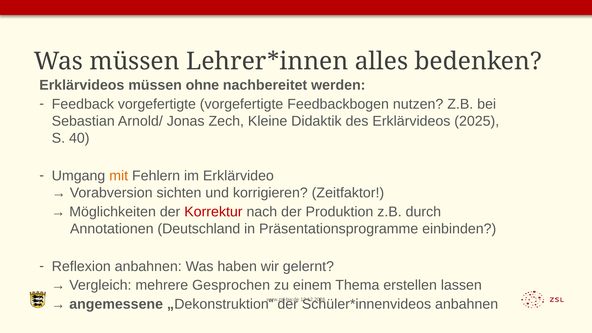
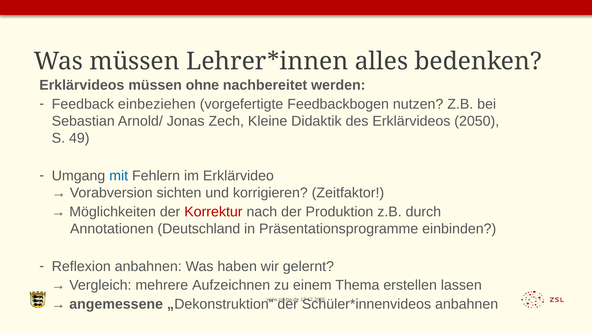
Feedback vorgefertigte: vorgefertigte -> einbeziehen (157, 104)
2025: 2025 -> 2050 (477, 121)
40: 40 -> 49 (79, 138)
mit colour: orange -> blue (119, 176)
Gesprochen: Gesprochen -> Aufzeichnen (231, 285)
